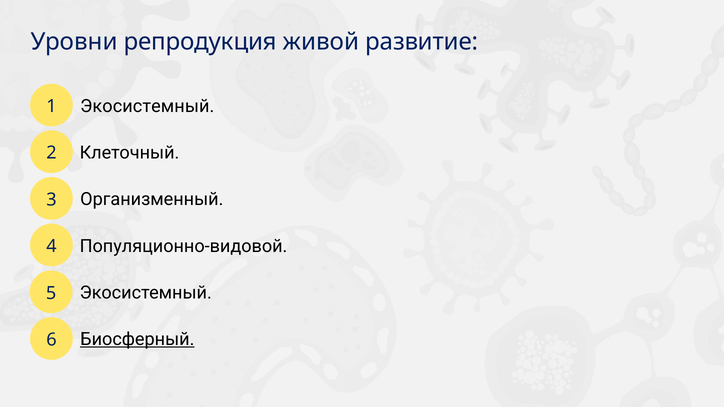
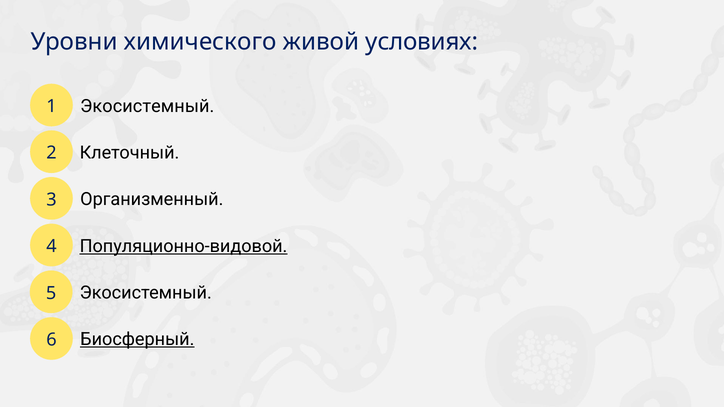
репродукция: репродукция -> химического (200, 42)
развитие: развитие -> условиях (422, 42)
Популяционно-видовой underline: none -> present (184, 246)
